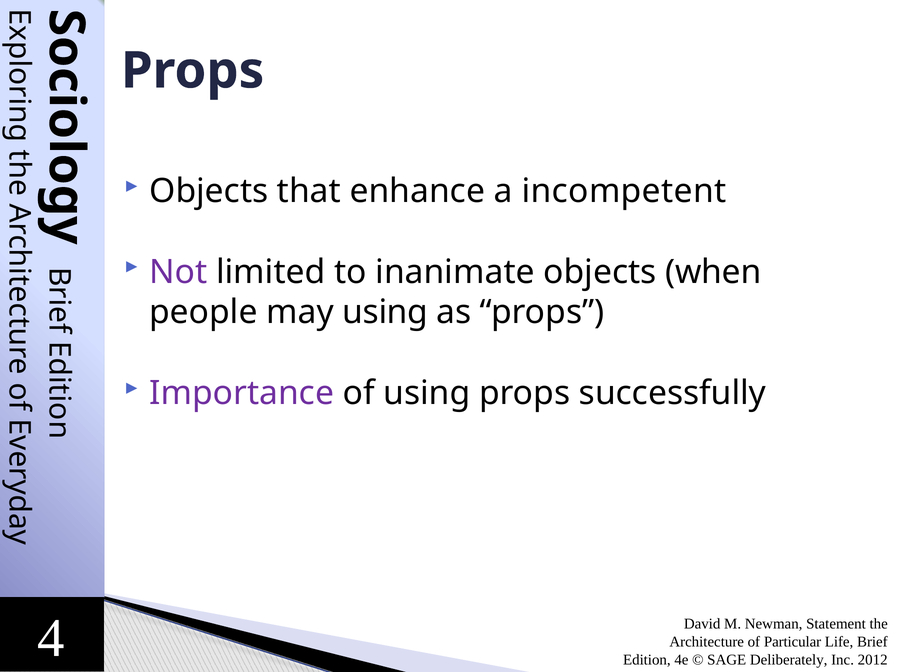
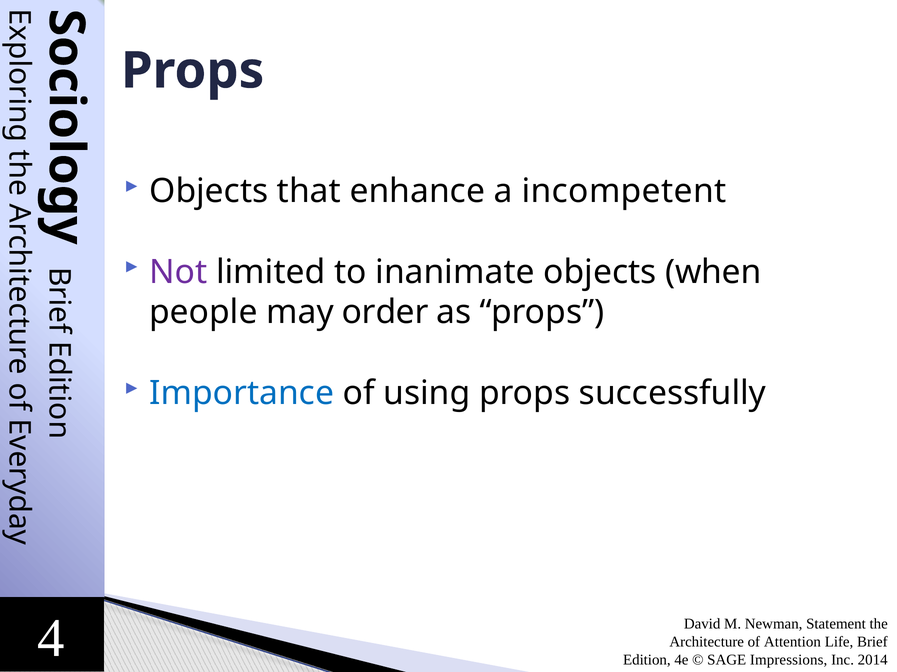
may using: using -> order (385, 313)
Importance colour: purple -> blue (242, 393)
Particular: Particular -> Attention (792, 642)
Deliberately: Deliberately -> Impressions (789, 660)
2012: 2012 -> 2014 (873, 660)
